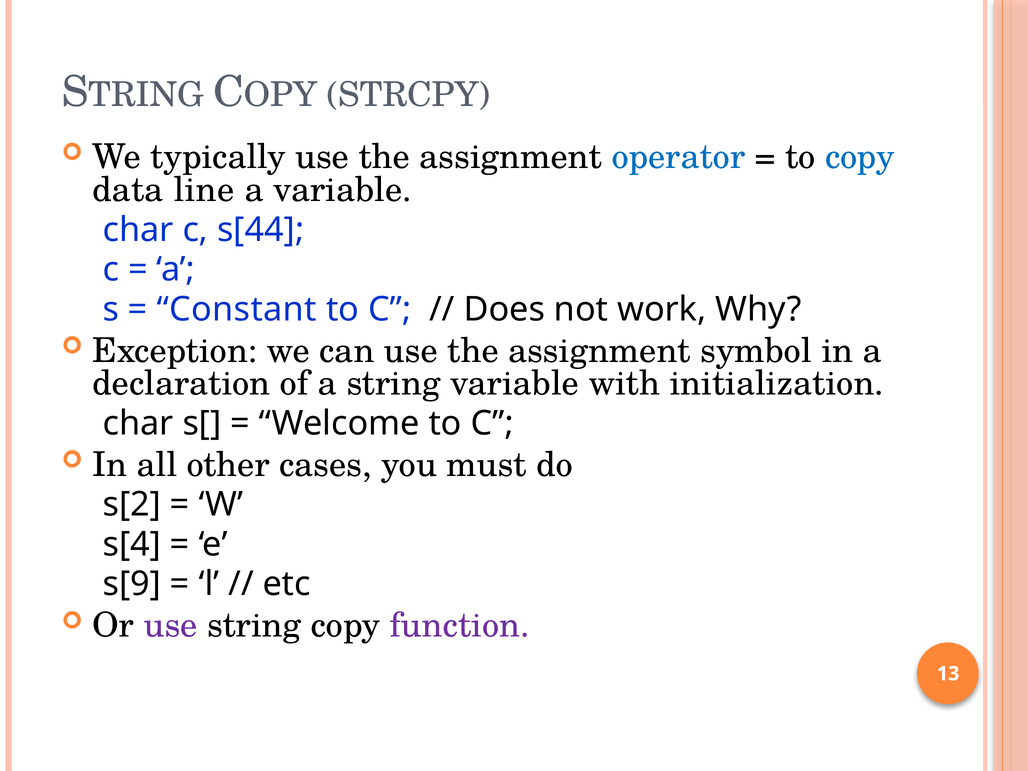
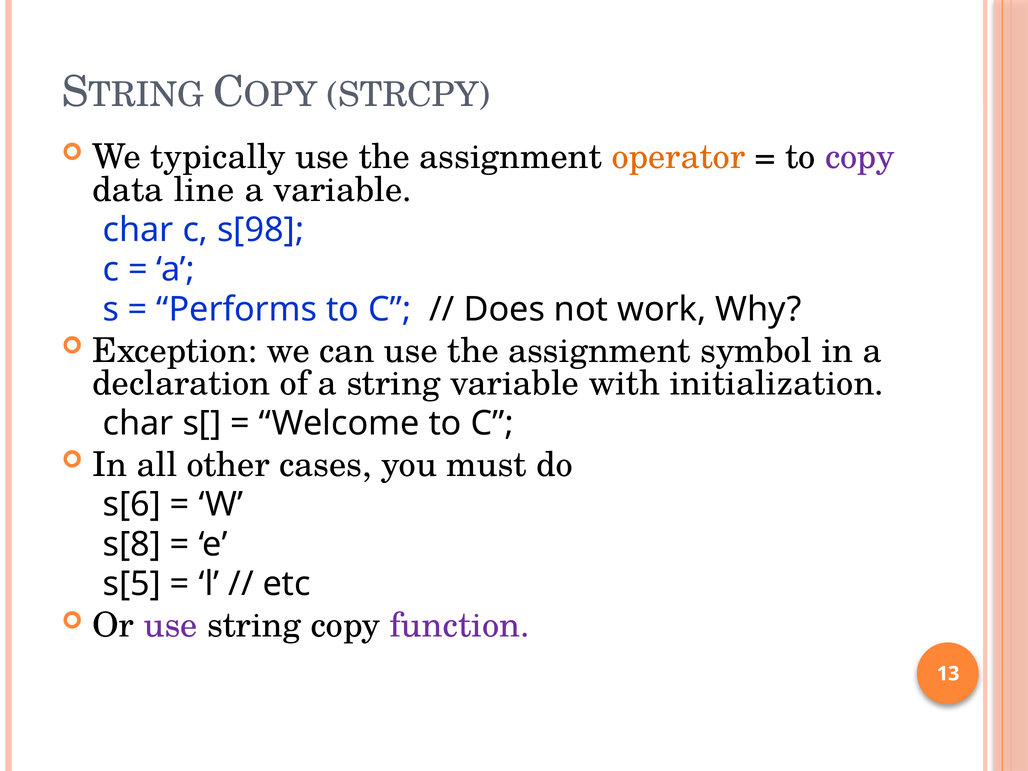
operator colour: blue -> orange (678, 157)
copy colour: blue -> purple (860, 157)
s[44: s[44 -> s[98 (261, 230)
Constant: Constant -> Performs (237, 309)
s[2: s[2 -> s[6 (132, 505)
s[4: s[4 -> s[8 (132, 544)
s[9: s[9 -> s[5 (132, 584)
